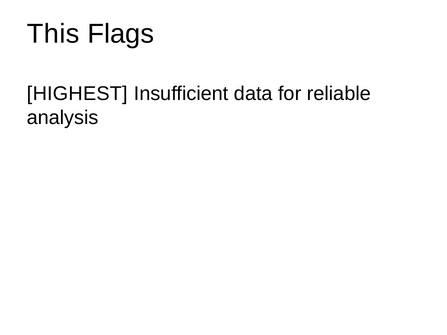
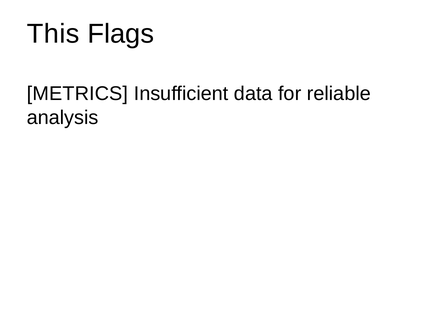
HIGHEST: HIGHEST -> METRICS (77, 94)
